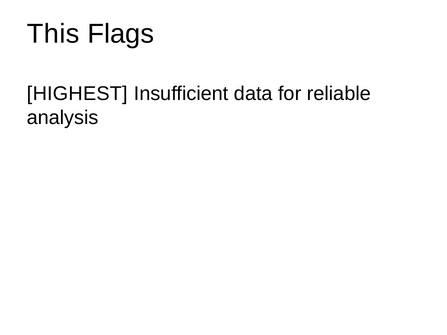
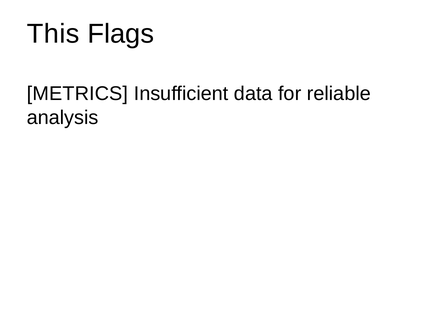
HIGHEST: HIGHEST -> METRICS (77, 94)
